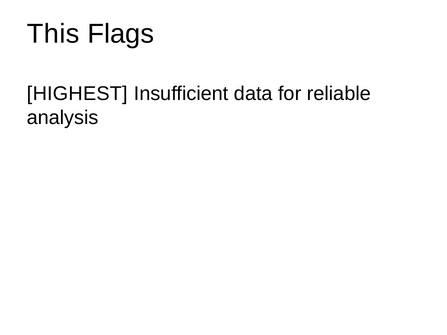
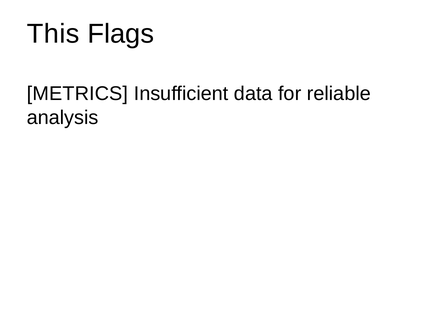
HIGHEST: HIGHEST -> METRICS (77, 94)
